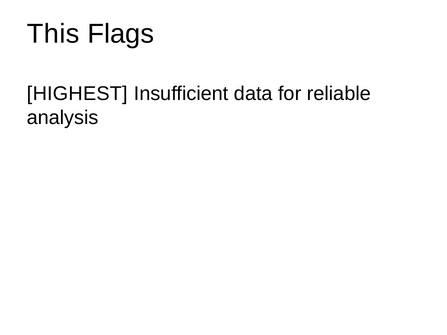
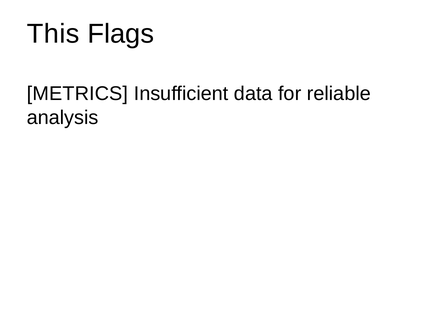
HIGHEST: HIGHEST -> METRICS (77, 94)
